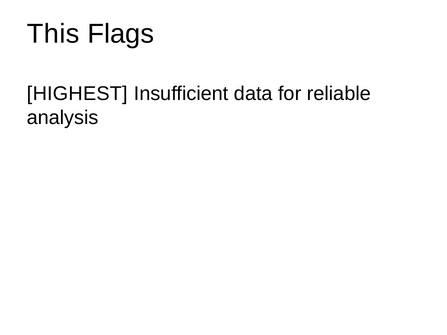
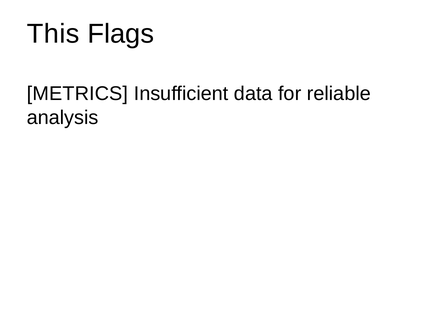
HIGHEST: HIGHEST -> METRICS (77, 94)
